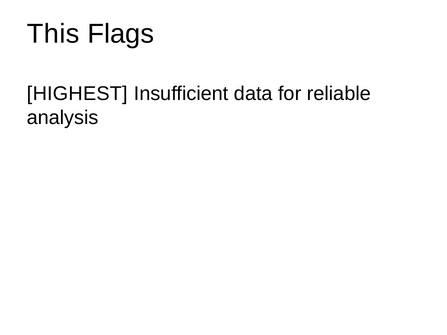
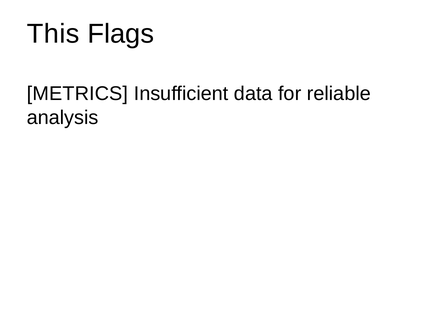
HIGHEST: HIGHEST -> METRICS (77, 94)
